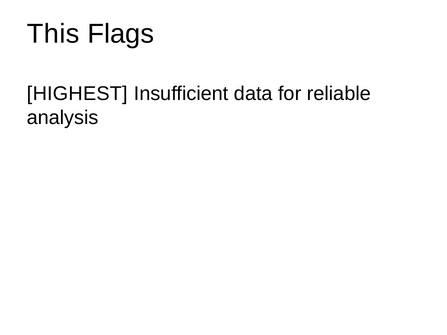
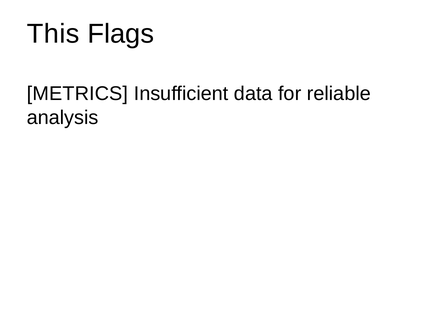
HIGHEST: HIGHEST -> METRICS (77, 94)
